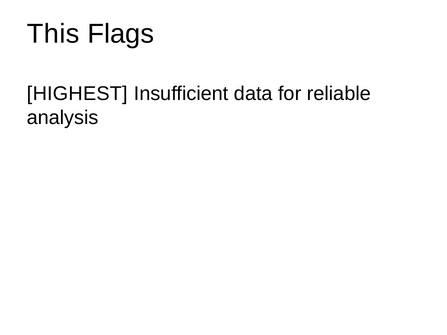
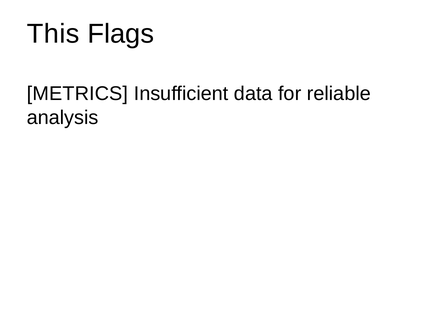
HIGHEST: HIGHEST -> METRICS (77, 94)
